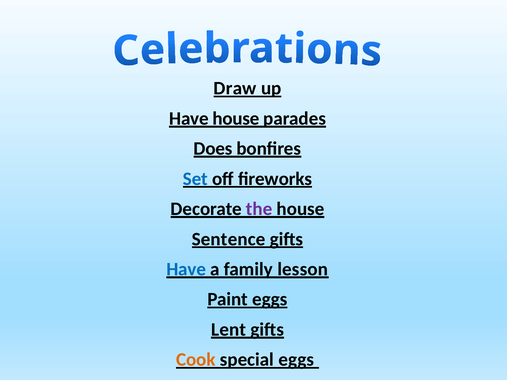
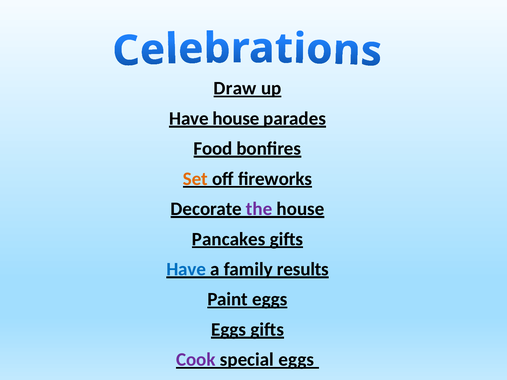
Does: Does -> Food (213, 149)
Set colour: blue -> orange (195, 179)
Sentence: Sentence -> Pancakes (229, 239)
lesson: lesson -> results (303, 269)
Lent: Lent -> Eggs (229, 330)
Cook colour: orange -> purple (196, 360)
